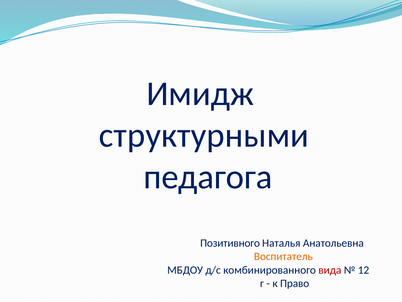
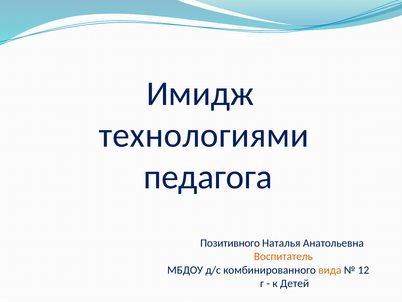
структурными: структурными -> технологиями (204, 135)
вида colour: red -> orange (330, 270)
Право: Право -> Детей (295, 283)
